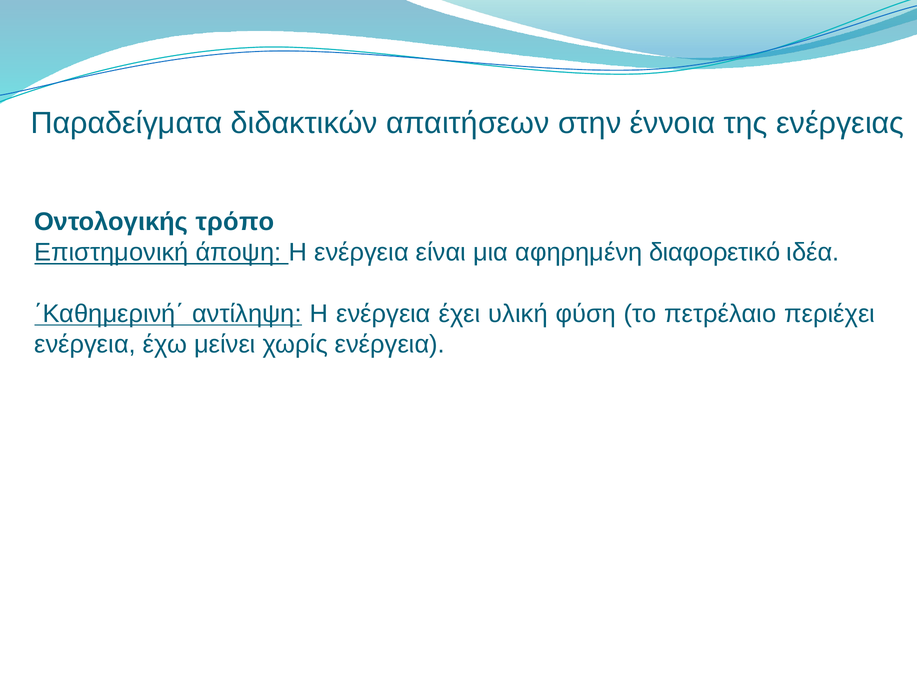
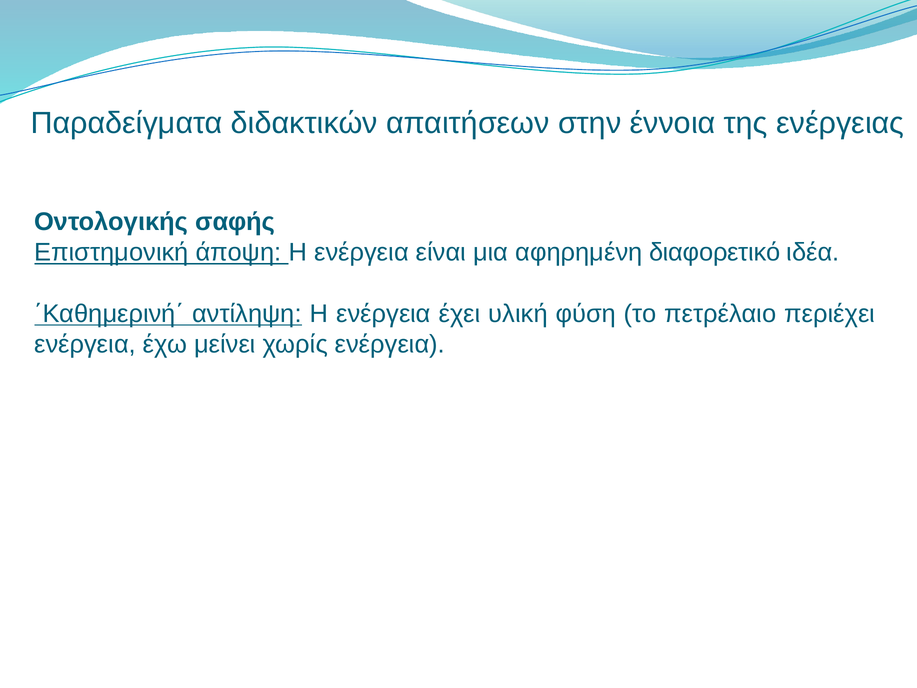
τρόπο: τρόπο -> σαφής (235, 222)
